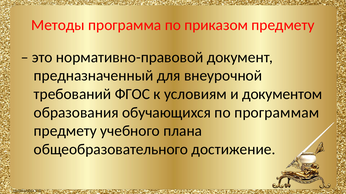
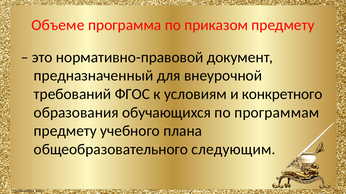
Методы: Методы -> Объеме (58, 25)
документом: документом -> конкретного (282, 94)
достижение: достижение -> следующим (233, 150)
